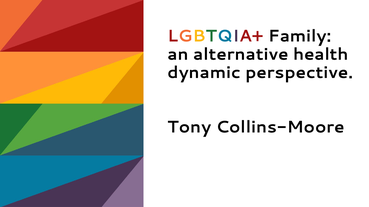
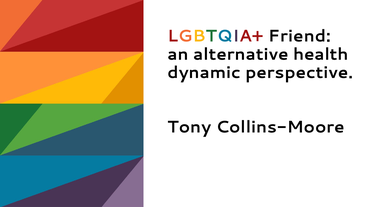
Family: Family -> Friend (300, 36)
